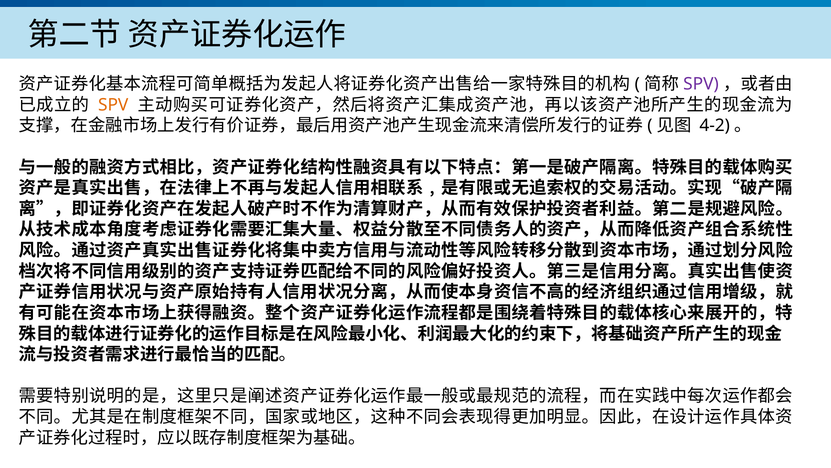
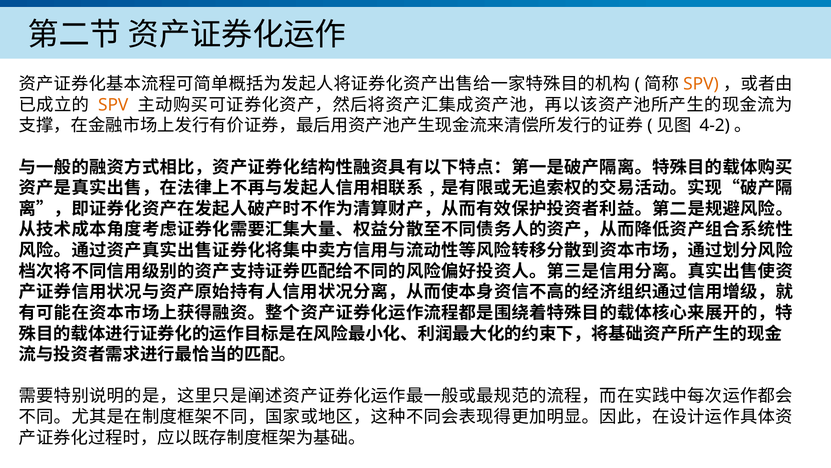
SPV colour: purple -> orange (701, 84)
